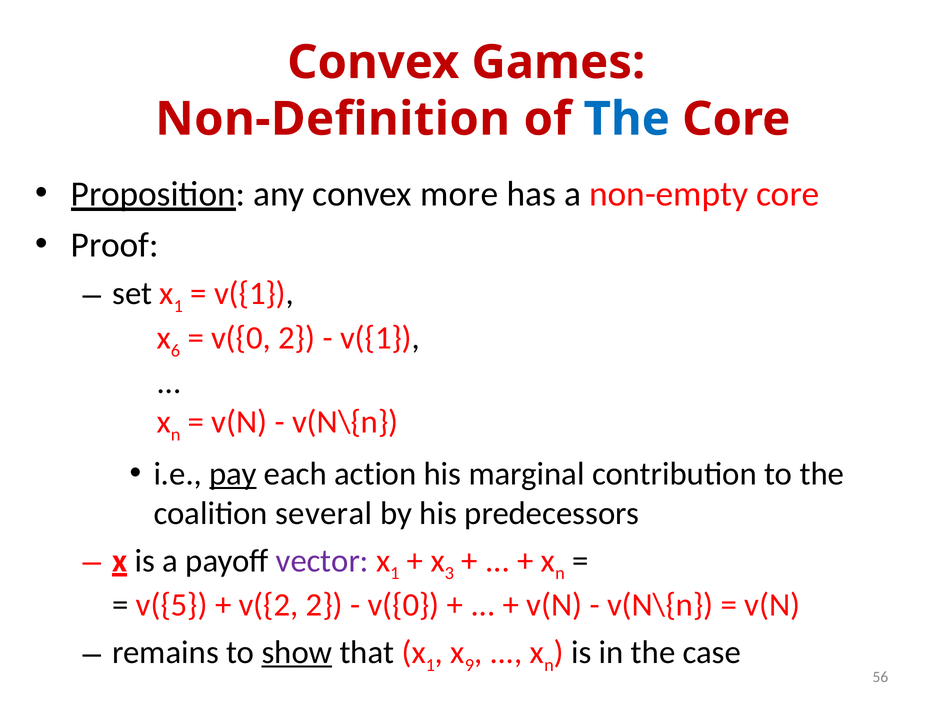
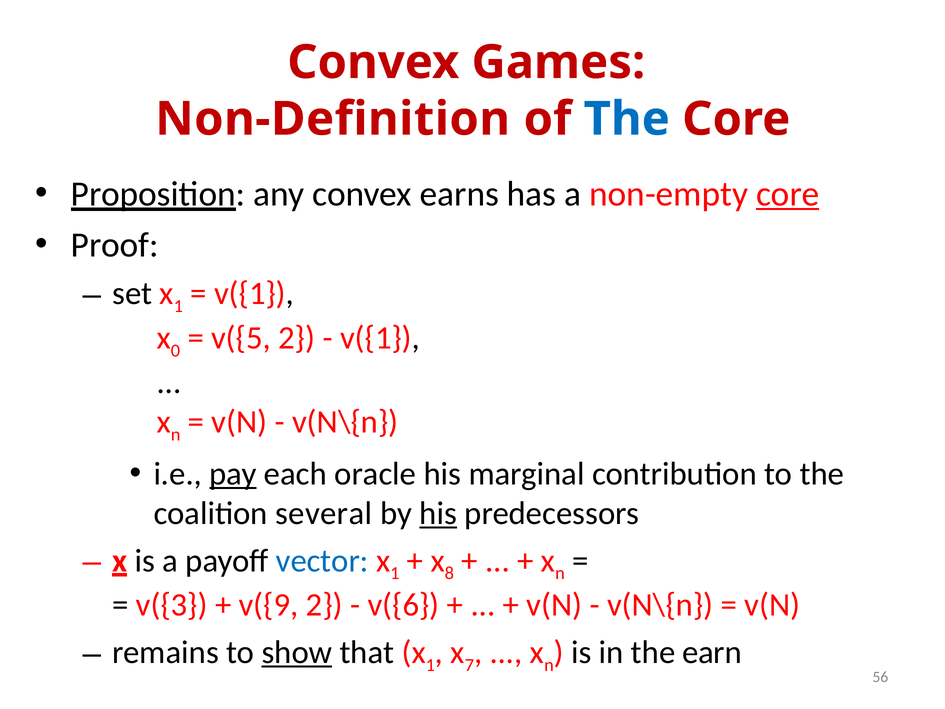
more: more -> earns (459, 194)
core underline: none -> present (788, 194)
6: 6 -> 0 (175, 351)
v({0: v({0 -> v({5 (241, 338)
action: action -> oracle (375, 474)
his underline: none -> present (438, 513)
vector colour: purple -> blue (322, 561)
3: 3 -> 8 (449, 573)
v({5: v({5 -> v({3 (172, 605)
v({2: v({2 -> v({9 (269, 605)
v({0: v({0 -> v({6 (404, 605)
9: 9 -> 7 (469, 665)
case: case -> earn (712, 652)
